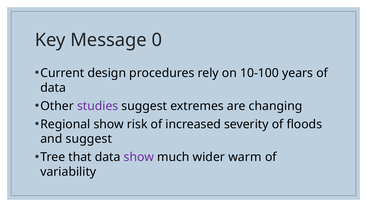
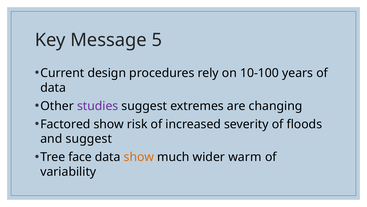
0: 0 -> 5 (157, 40)
Regional: Regional -> Factored (65, 124)
that: that -> face (80, 157)
show colour: purple -> orange (139, 157)
